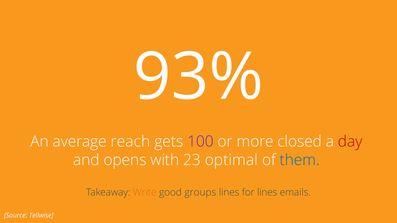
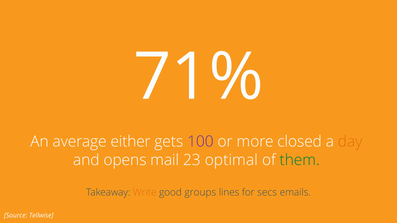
93%: 93% -> 71% (198, 77)
reach: reach -> either (131, 142)
day colour: red -> orange (350, 142)
with: with -> mail (165, 160)
them colour: blue -> green (300, 160)
for lines: lines -> secs (267, 193)
